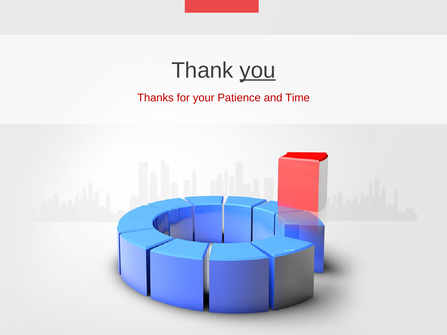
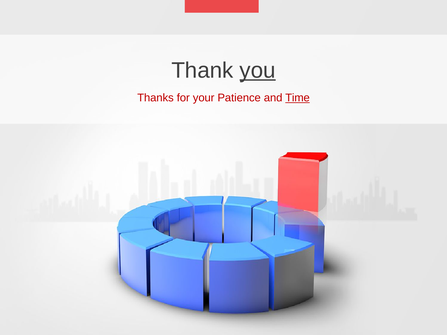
Time underline: none -> present (298, 98)
